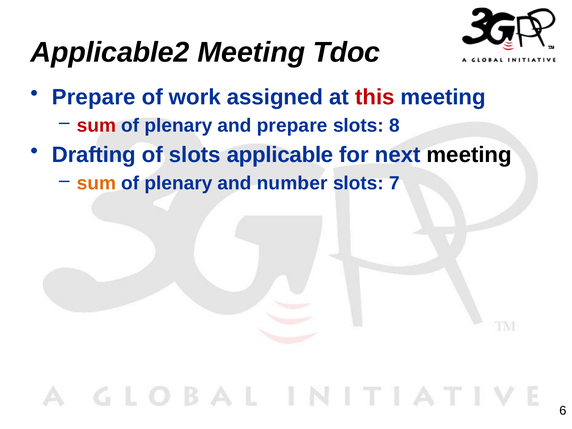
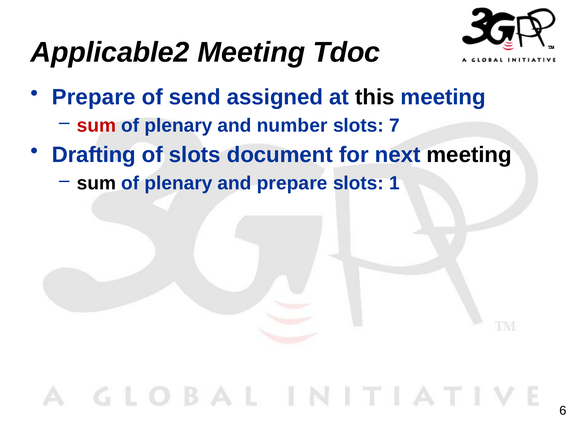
work: work -> send (195, 97)
this colour: red -> black (375, 97)
and prepare: prepare -> number (292, 125)
8: 8 -> 7 (394, 125)
applicable: applicable -> document (280, 155)
sum colour: orange -> black (96, 183)
and number: number -> prepare (292, 183)
7: 7 -> 1 (394, 183)
